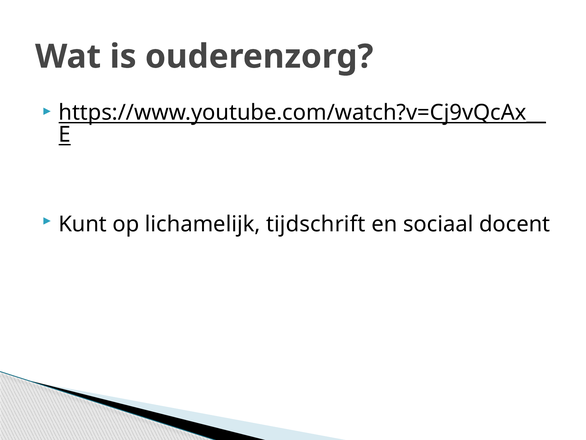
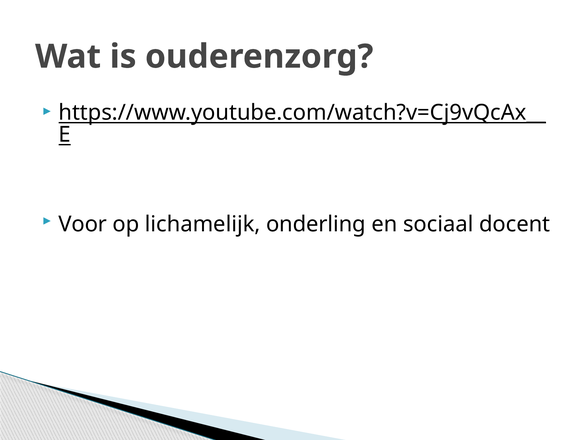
Kunt: Kunt -> Voor (83, 224)
tijdschrift: tijdschrift -> onderling (316, 224)
